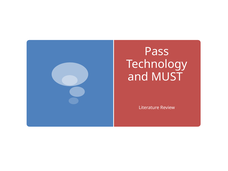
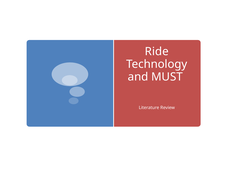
Pass: Pass -> Ride (157, 51)
